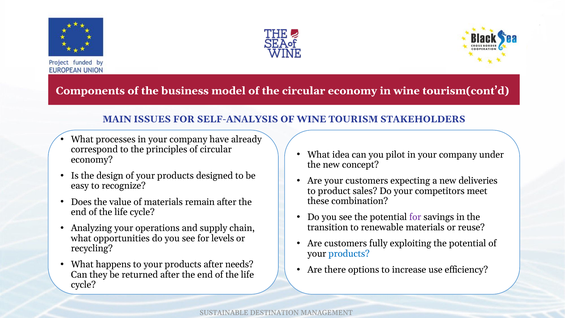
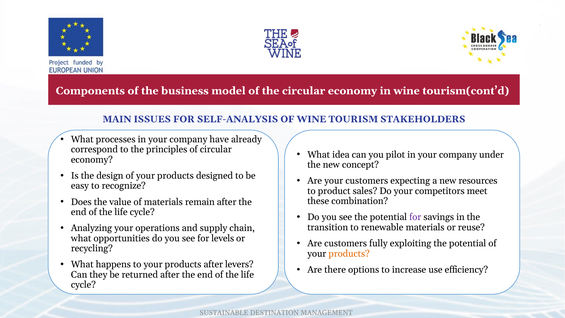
deliveries: deliveries -> resources (478, 181)
products colour: blue -> orange (349, 253)
needs: needs -> levers (239, 264)
